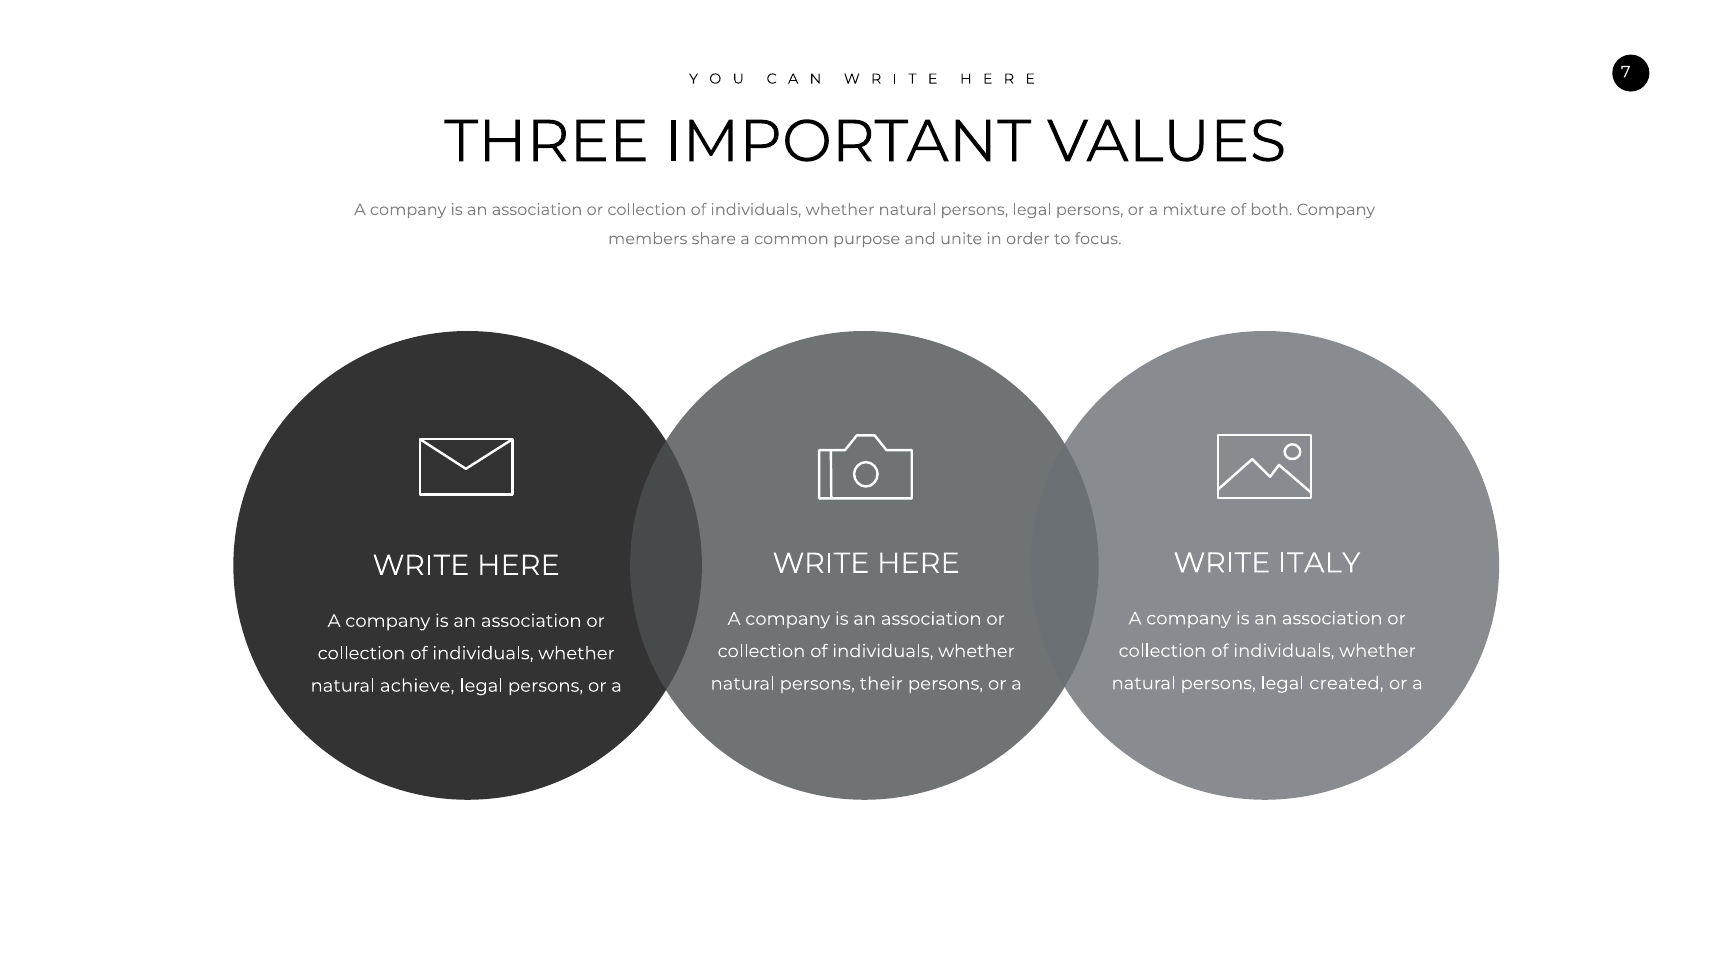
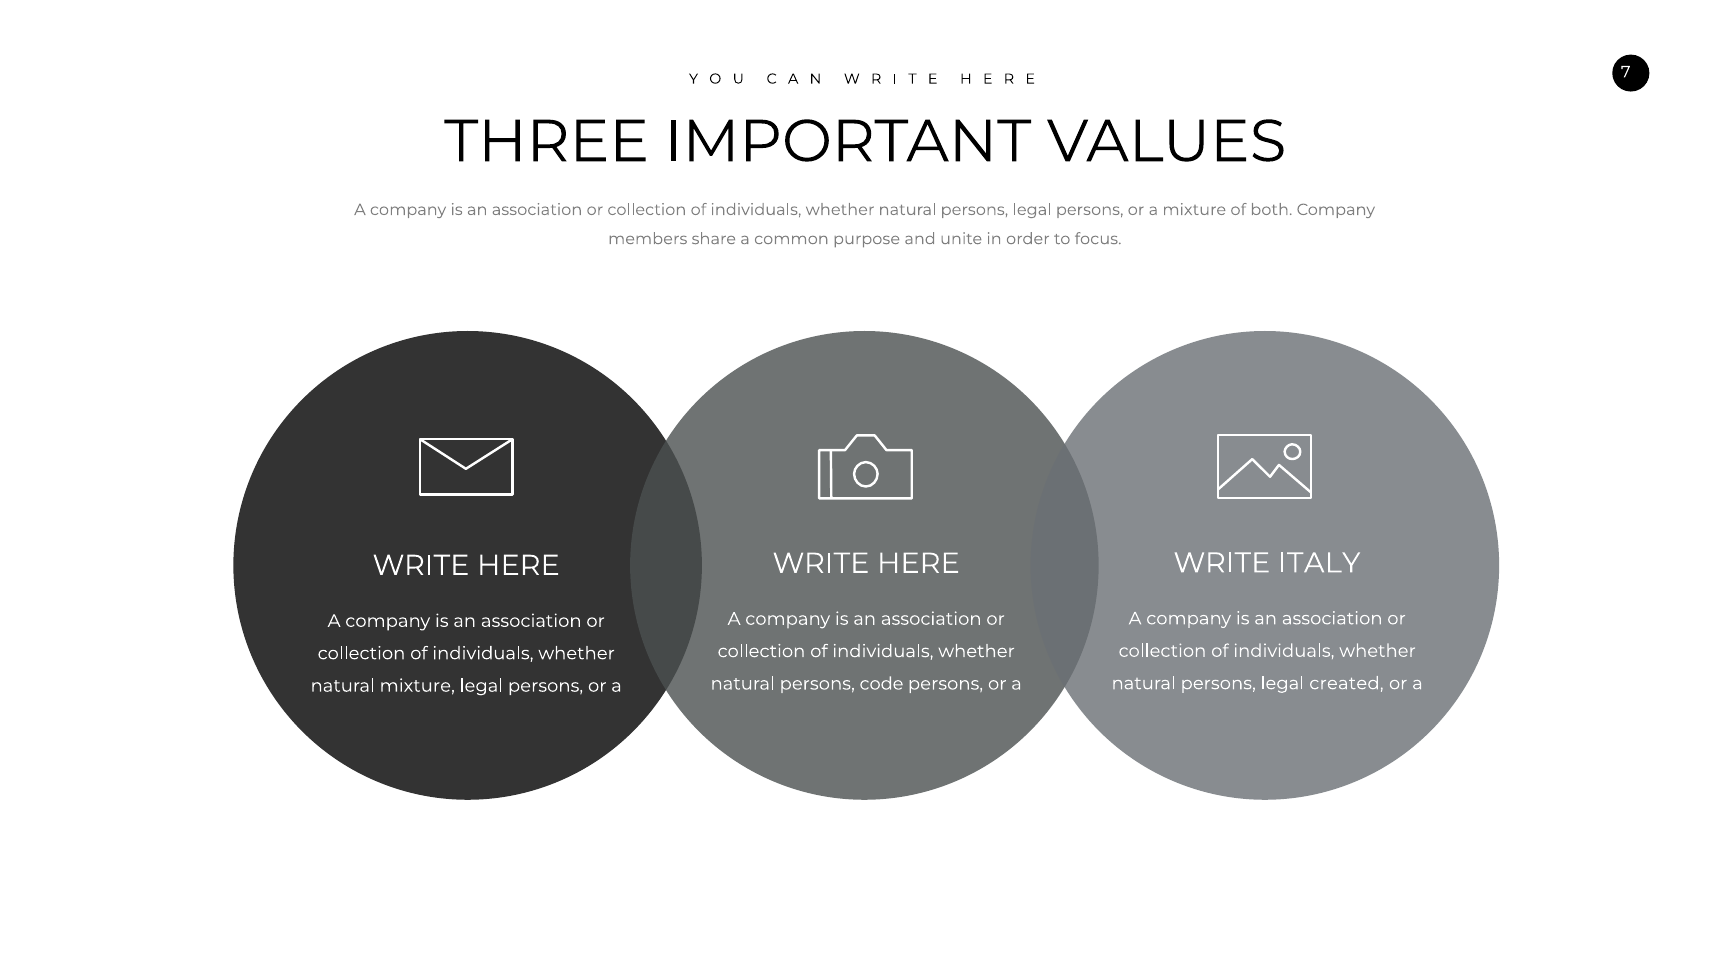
their: their -> code (881, 684)
natural achieve: achieve -> mixture (417, 686)
